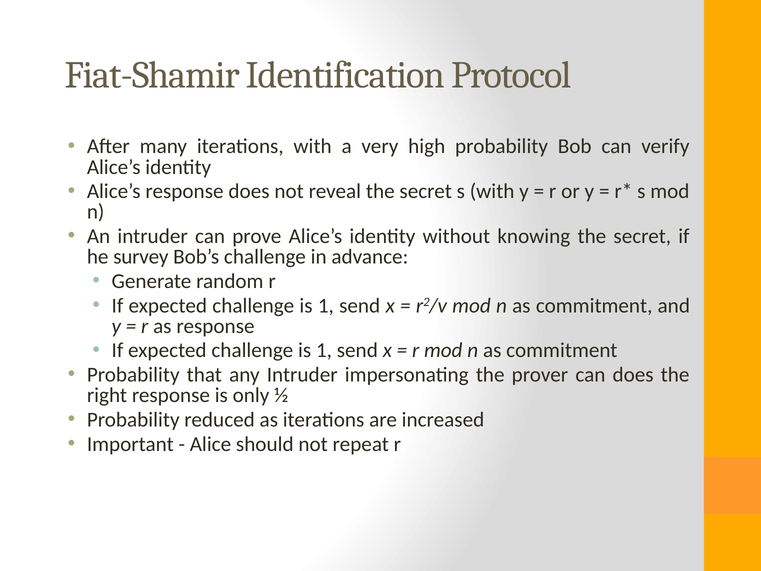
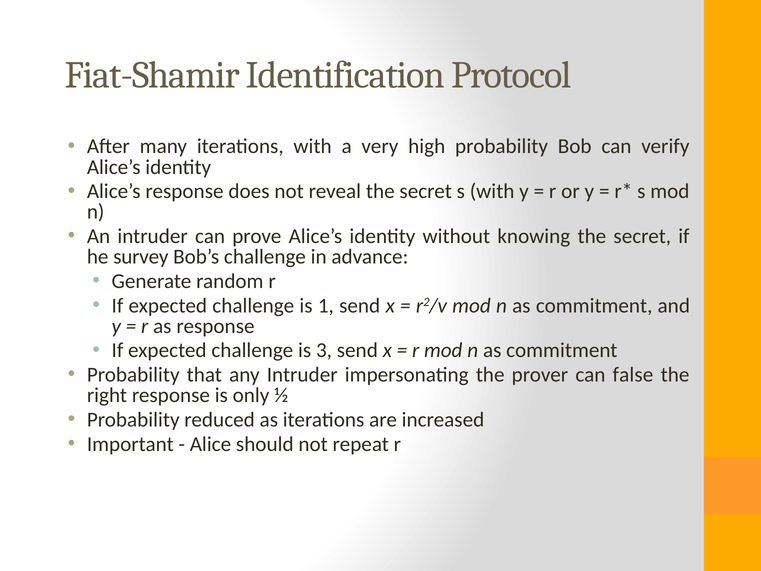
1: 1 -> 3 (324, 350)
can does: does -> false (633, 375)
